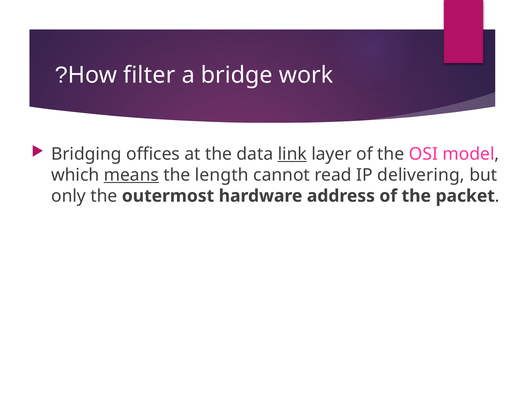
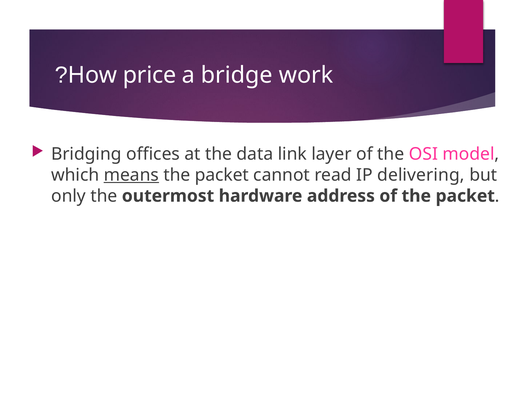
filter: filter -> price (150, 75)
link underline: present -> none (292, 154)
length: length -> packet (222, 175)
